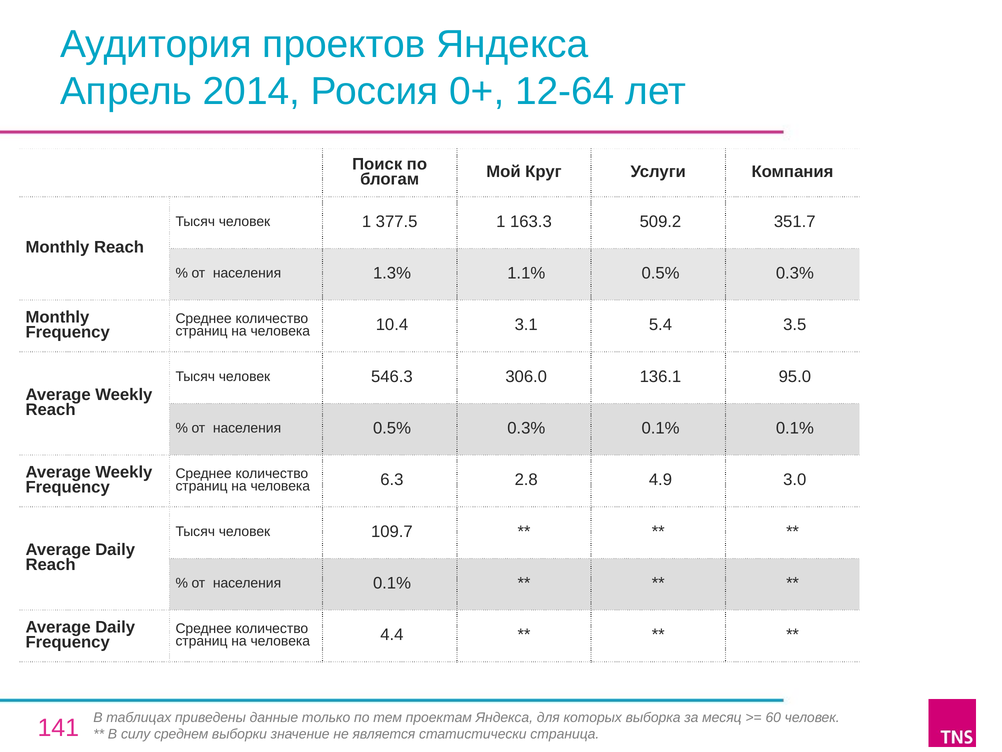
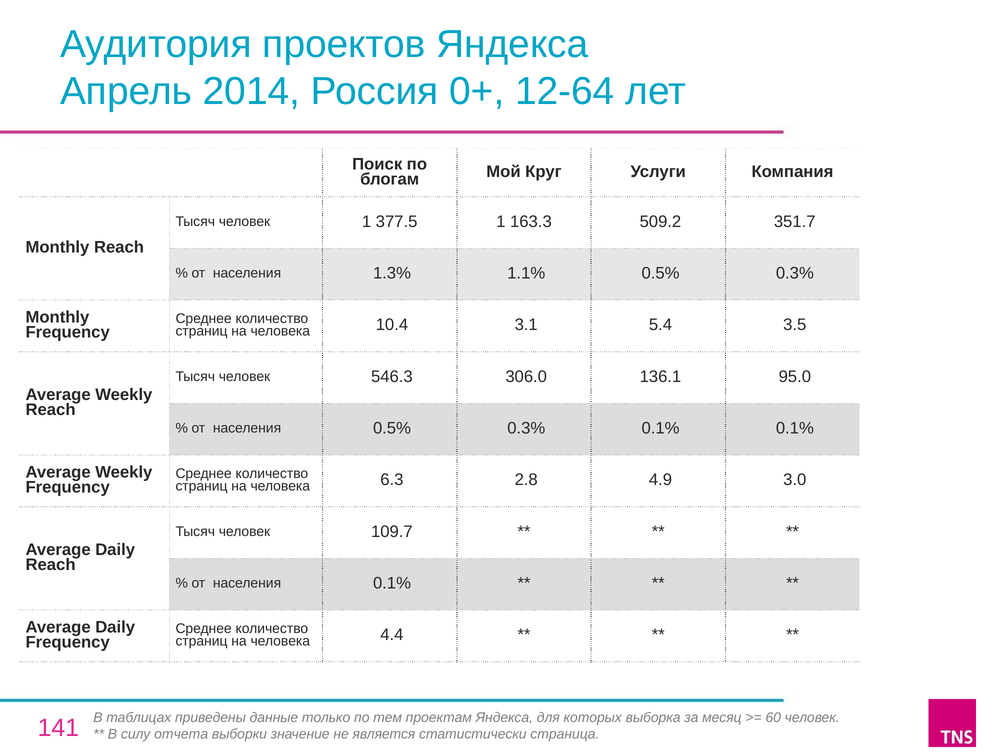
среднем: среднем -> отчета (181, 734)
